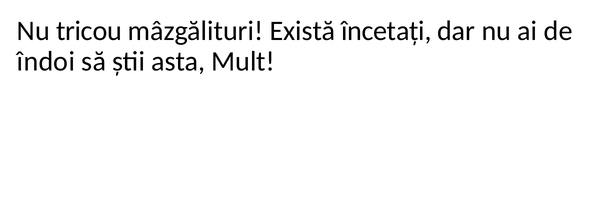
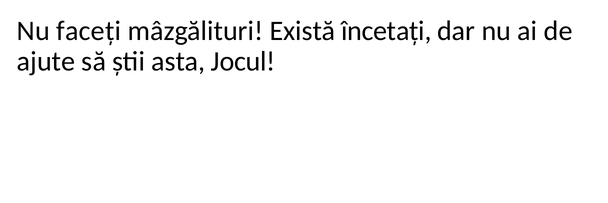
tricou: tricou -> faceți (89, 31)
îndoi: îndoi -> ajute (46, 61)
Mult: Mult -> Jocul (243, 61)
